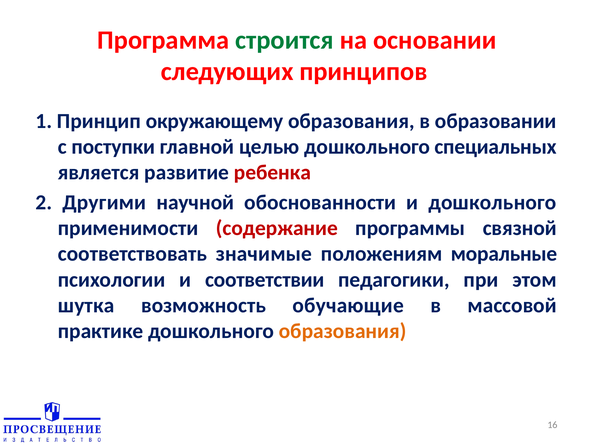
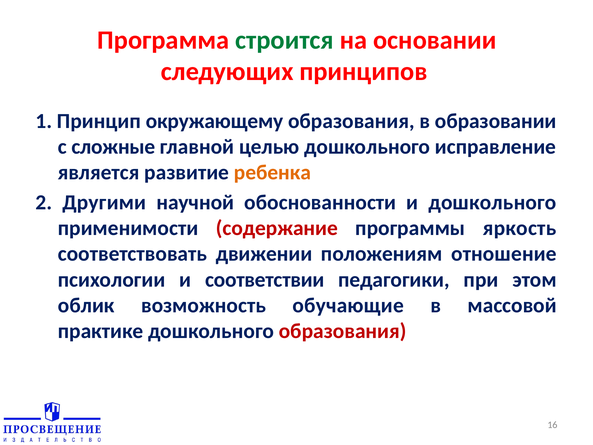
поступки: поступки -> сложные (113, 147)
специальных: специальных -> исправление (495, 147)
ребенка colour: red -> orange (272, 172)
связной: связной -> яркость (520, 228)
значимые: значимые -> движении (264, 254)
моральные: моральные -> отношение (504, 254)
шутка: шутка -> облик (86, 305)
образования colour: orange -> red (343, 331)
